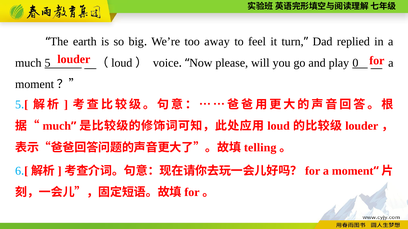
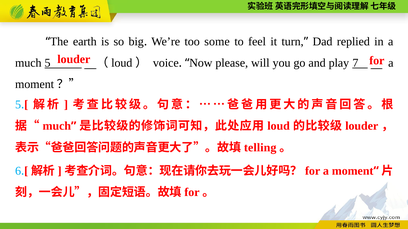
away: away -> some (217, 42)
0: 0 -> 7 (355, 63)
